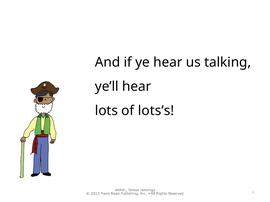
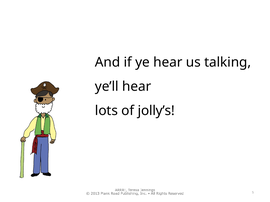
lots’s: lots’s -> jolly’s (156, 111)
